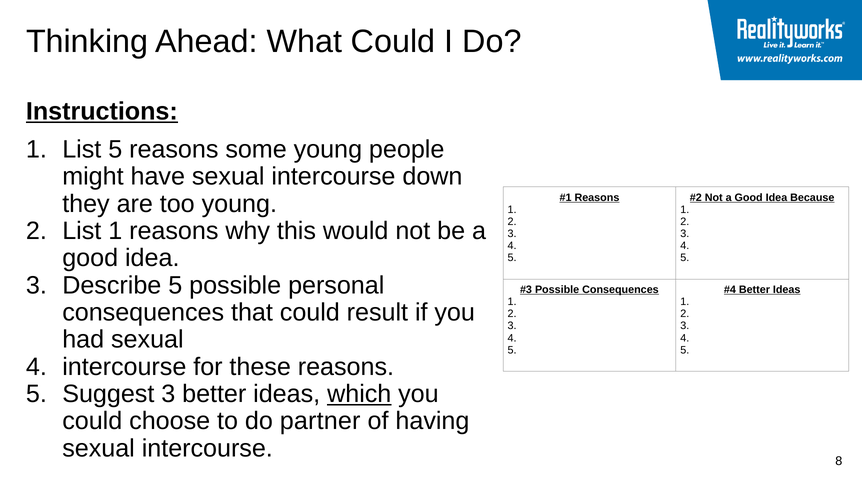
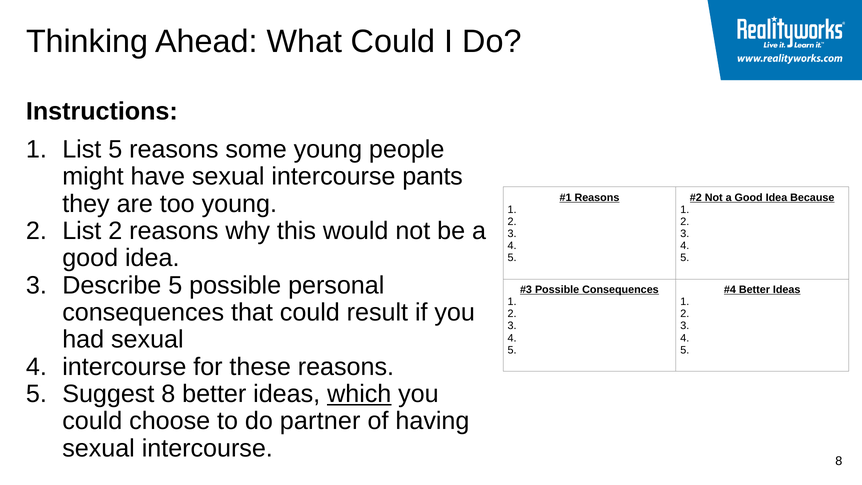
Instructions underline: present -> none (102, 111)
down: down -> pants (433, 177)
List 1: 1 -> 2 (115, 231)
Suggest 3: 3 -> 8 (168, 394)
